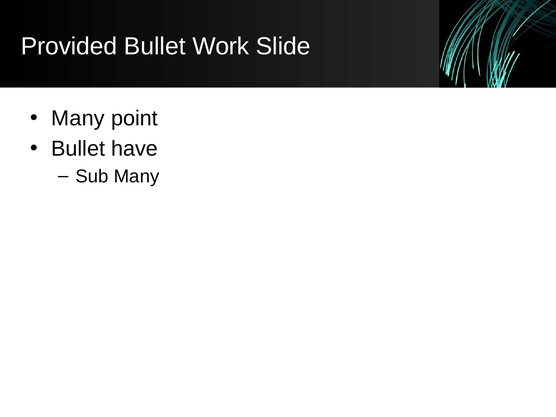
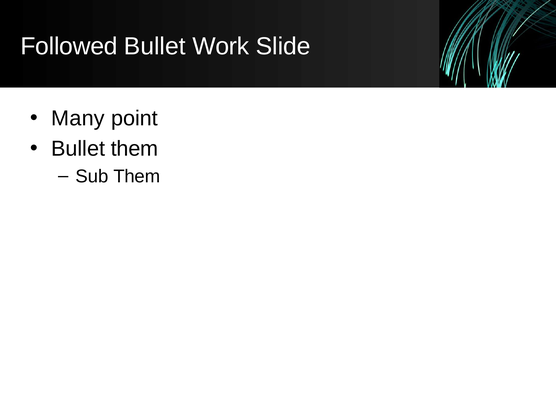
Provided: Provided -> Followed (69, 46)
Bullet have: have -> them (135, 149)
Sub Many: Many -> Them (137, 176)
